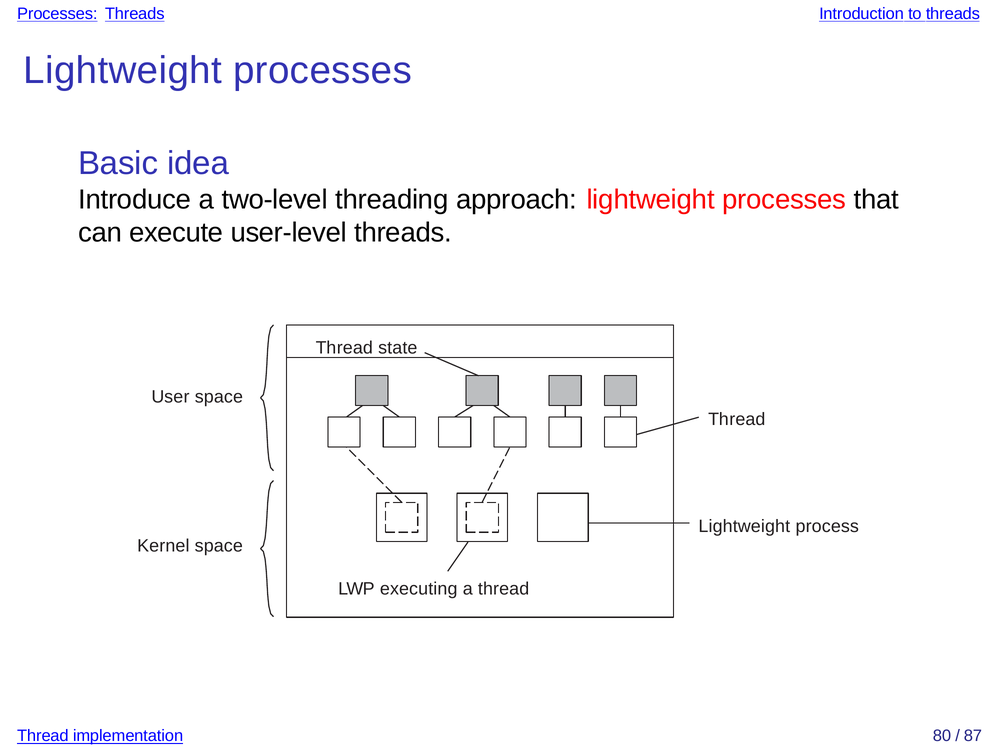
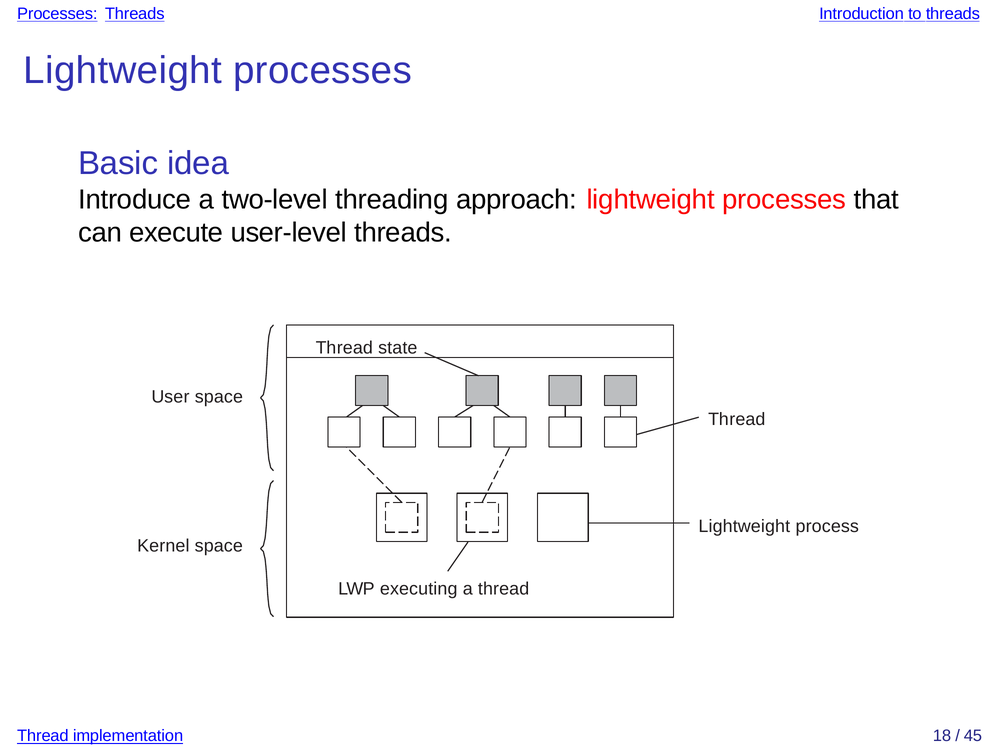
80: 80 -> 18 (942, 736)
87: 87 -> 45 (973, 736)
